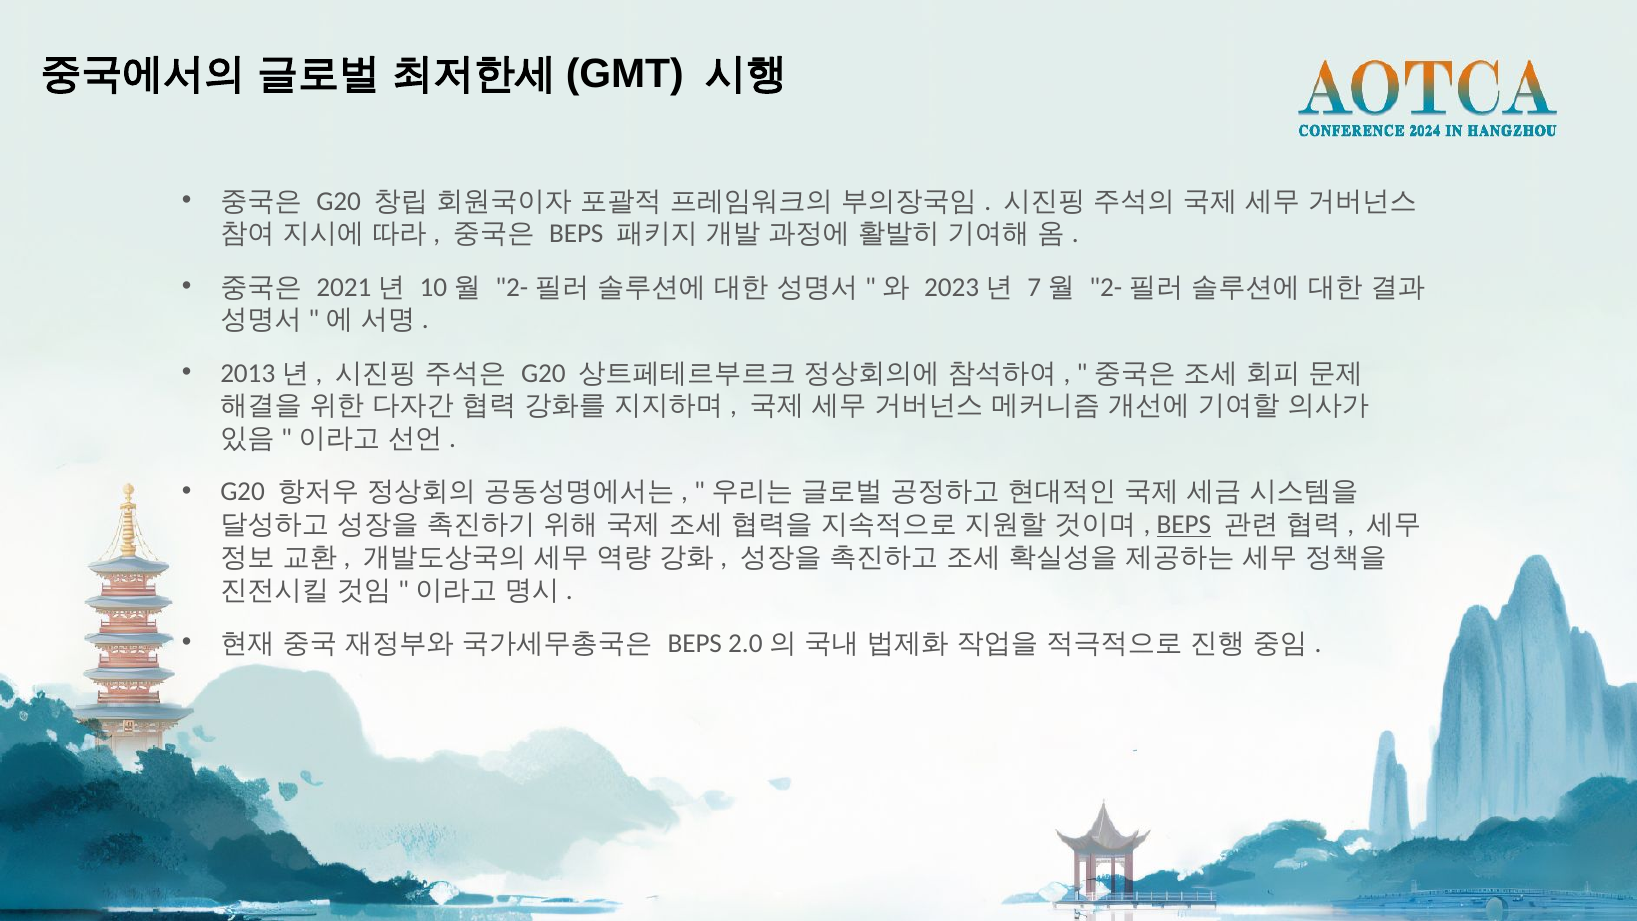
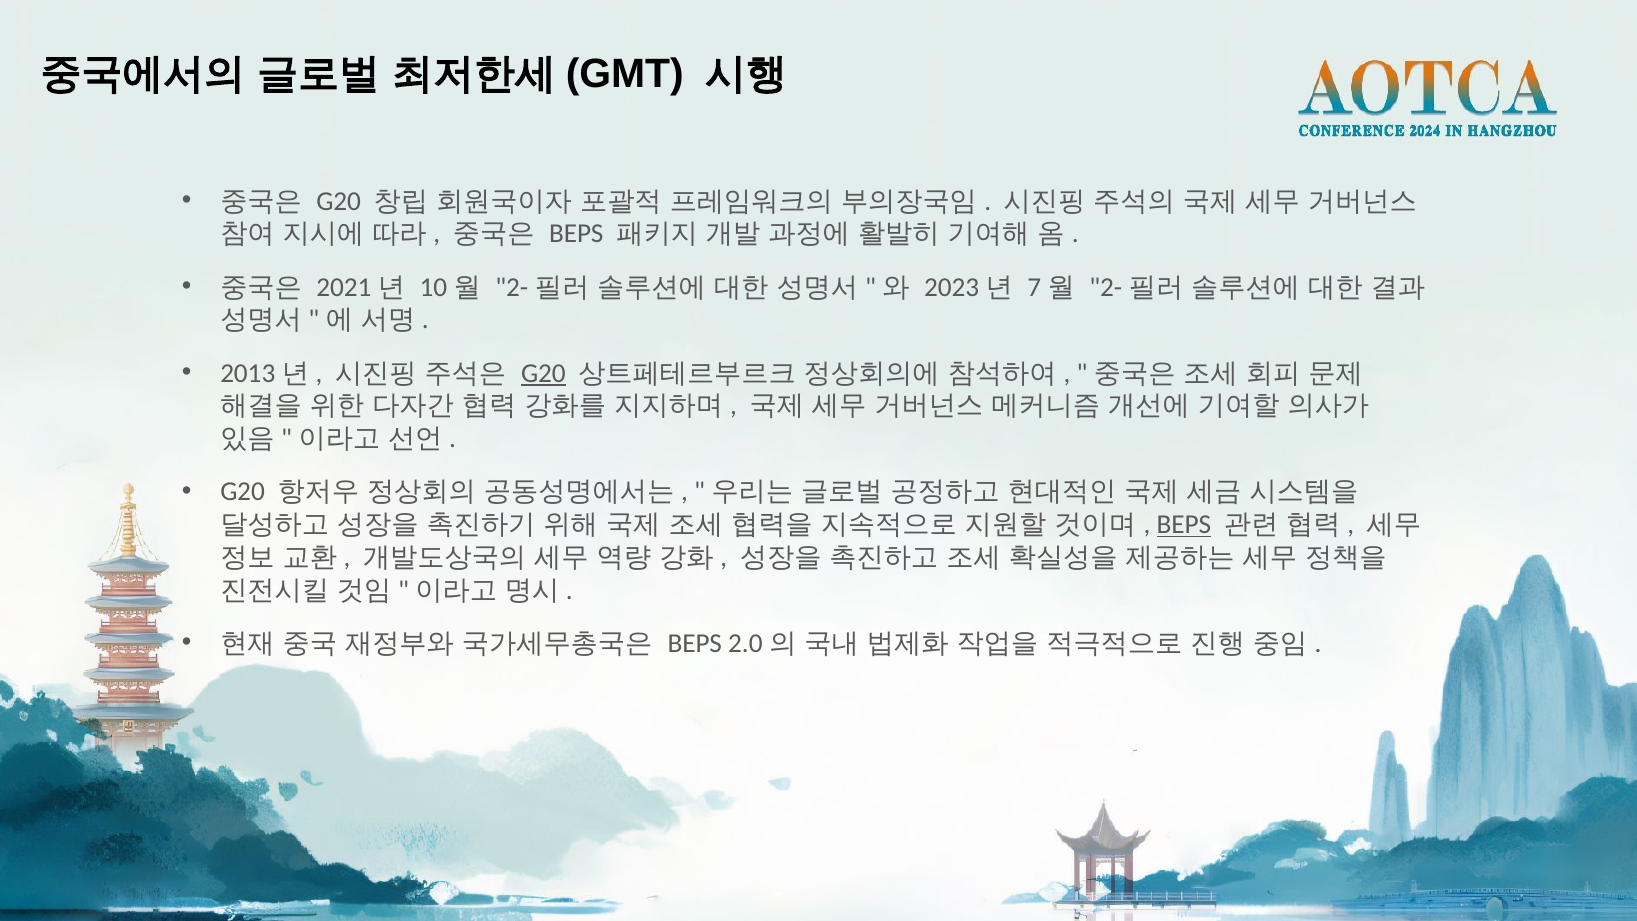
G20 underline: none -> present (543, 373)
